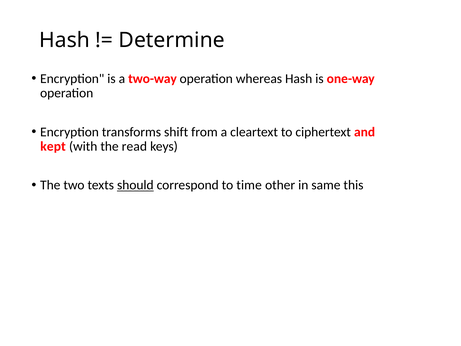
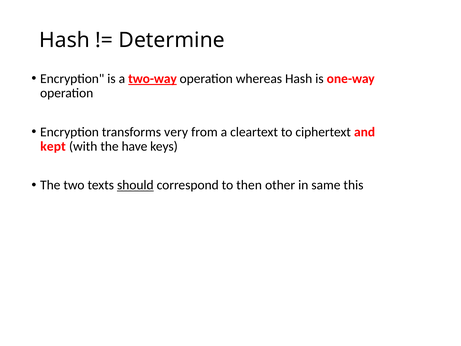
two-way underline: none -> present (152, 79)
shift: shift -> very (176, 132)
read: read -> have (135, 146)
time: time -> then (249, 185)
